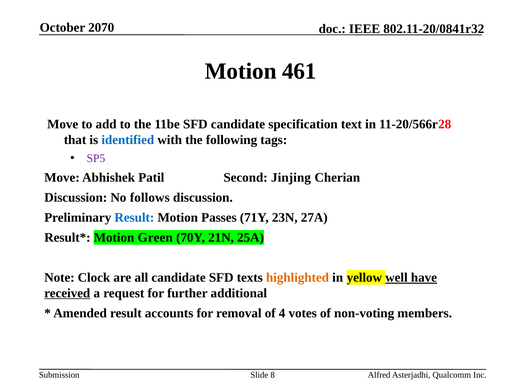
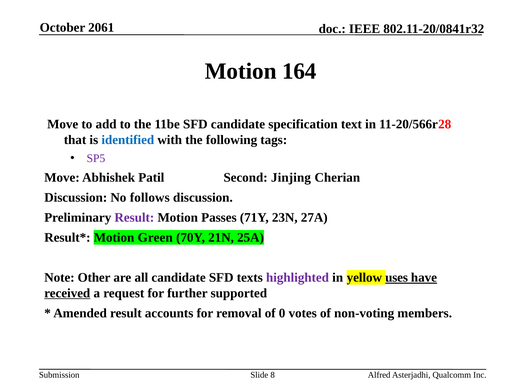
2070: 2070 -> 2061 (101, 28)
461: 461 -> 164 (299, 71)
Result colour: blue -> purple (134, 217)
Clock: Clock -> Other (94, 277)
highlighted colour: orange -> purple (298, 277)
well: well -> uses (397, 277)
additional: additional -> supported (239, 293)
4: 4 -> 0 (282, 313)
